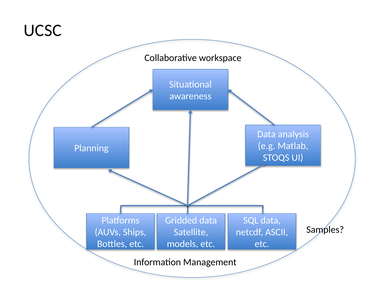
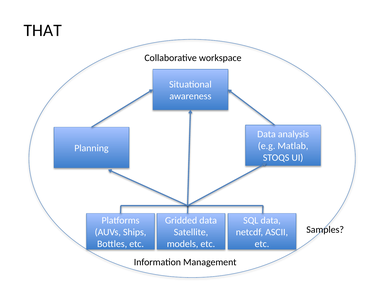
UCSC: UCSC -> THAT (43, 30)
